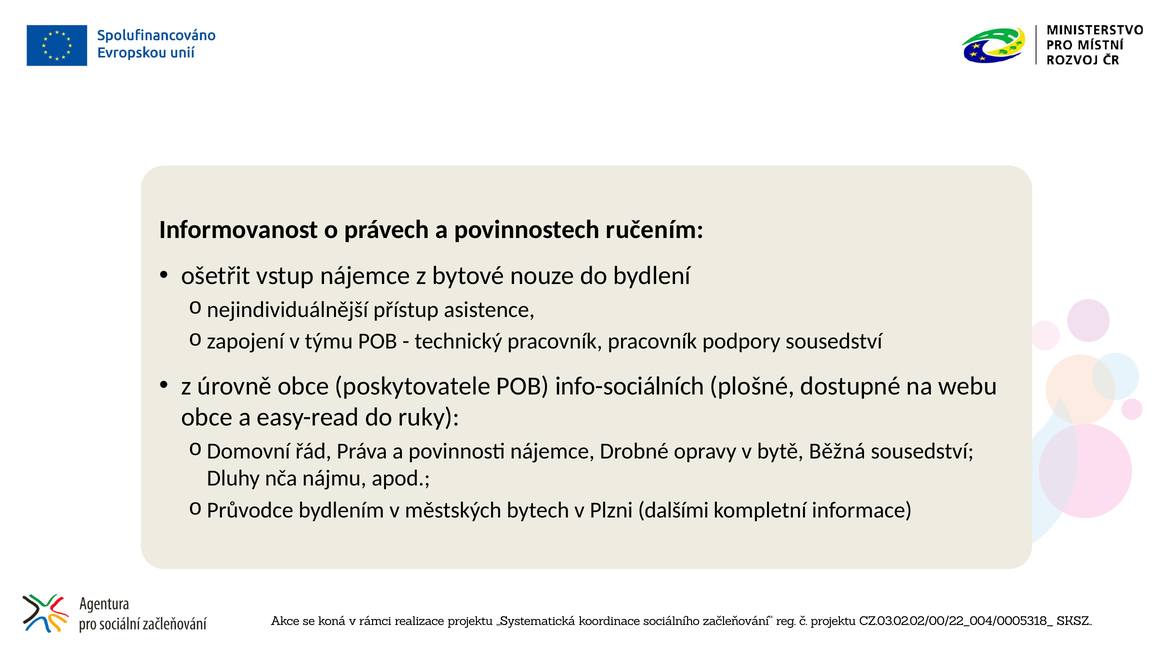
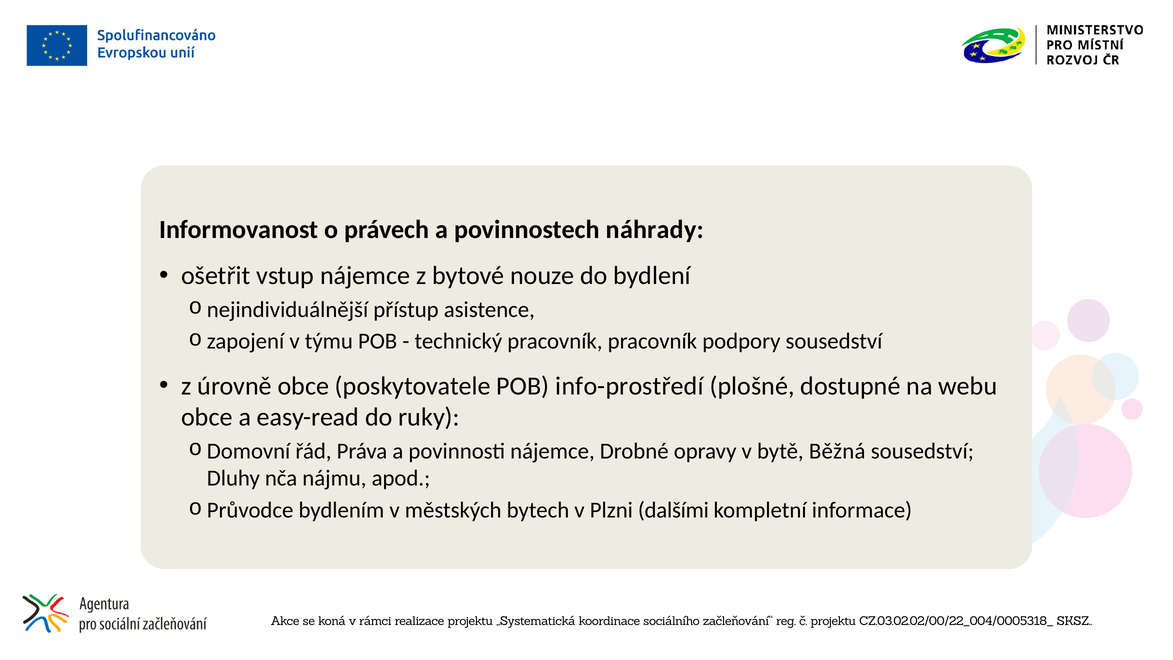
ručením: ručením -> náhrady (655, 229)
info-sociálních: info-sociálních -> info-prostředí (630, 386)
